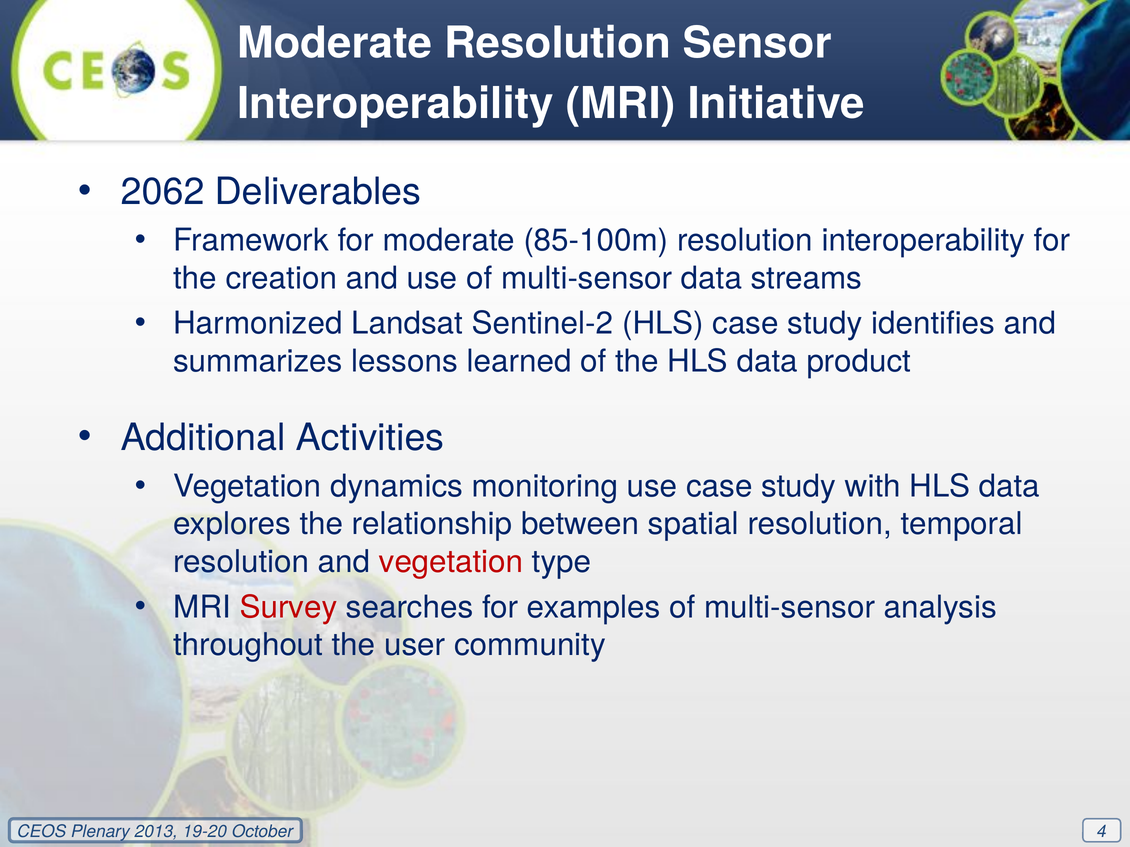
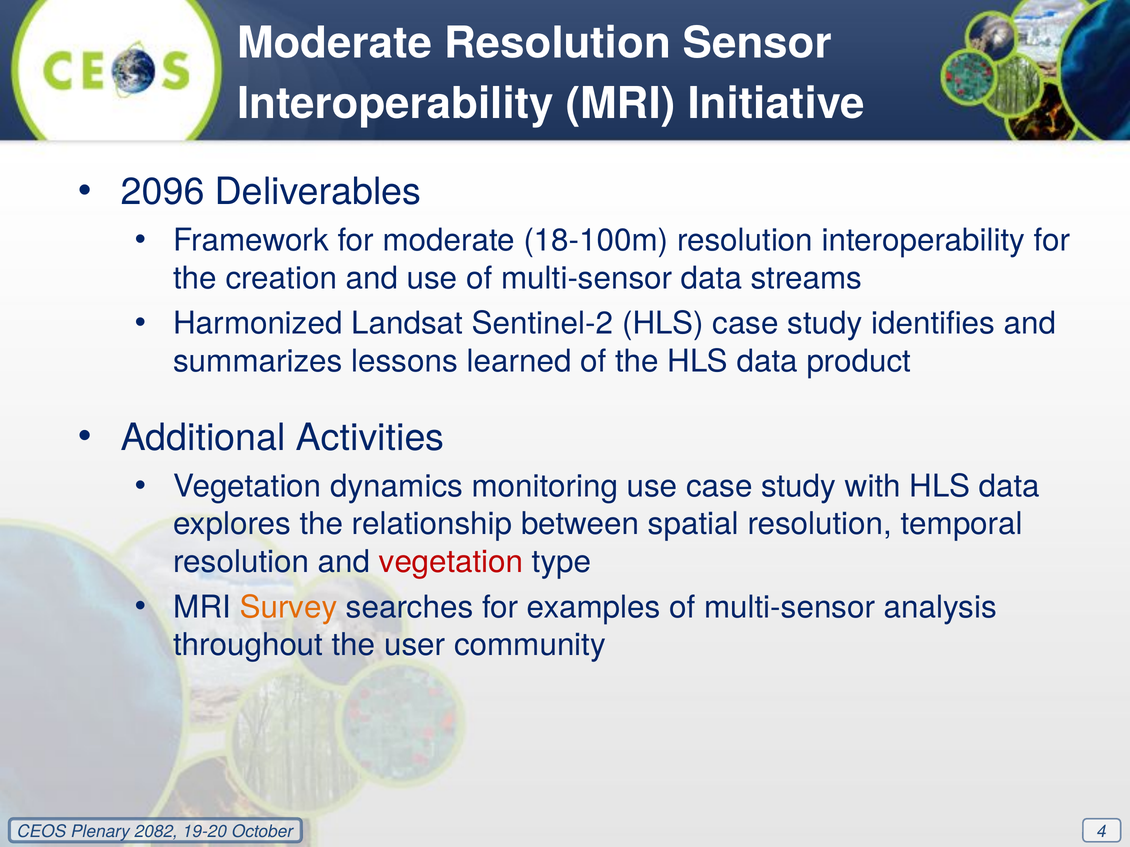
2062: 2062 -> 2096 (163, 192)
85-100m: 85-100m -> 18-100m (596, 241)
Survey colour: red -> orange (288, 608)
2013: 2013 -> 2082 (156, 832)
